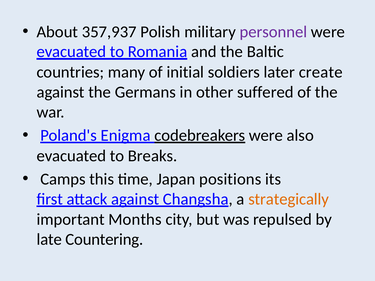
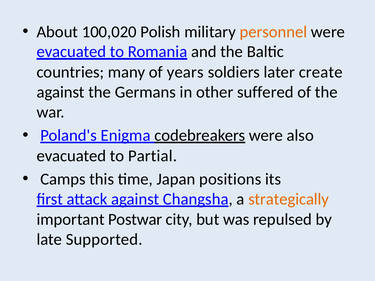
357,937: 357,937 -> 100,020 (109, 32)
personnel colour: purple -> orange (273, 32)
initial: initial -> years (185, 72)
Breaks: Breaks -> Partial (153, 156)
Months: Months -> Postwar (135, 220)
Countering: Countering -> Supported (104, 240)
